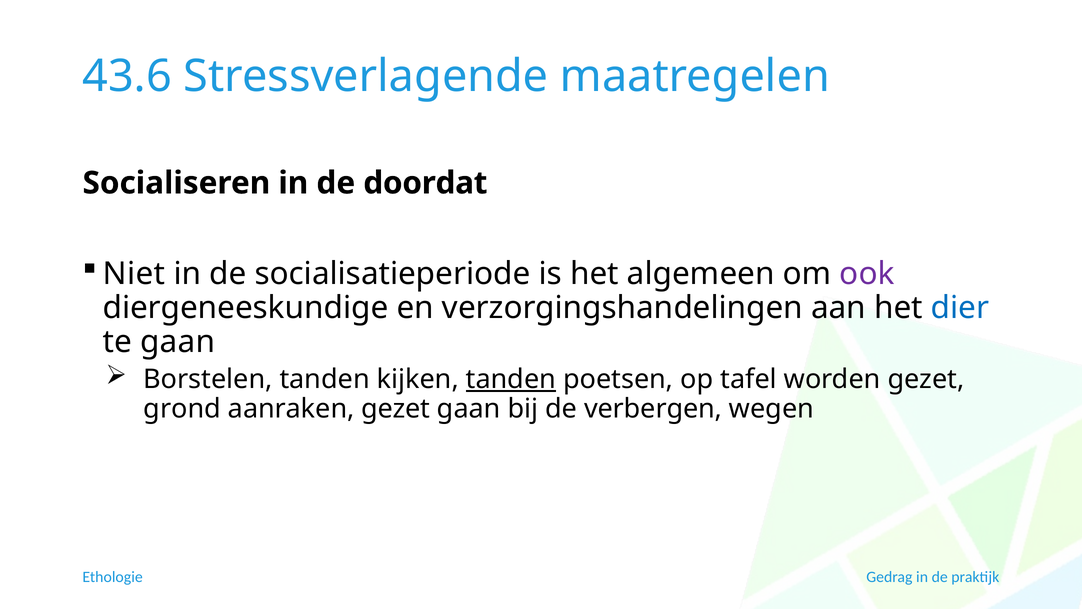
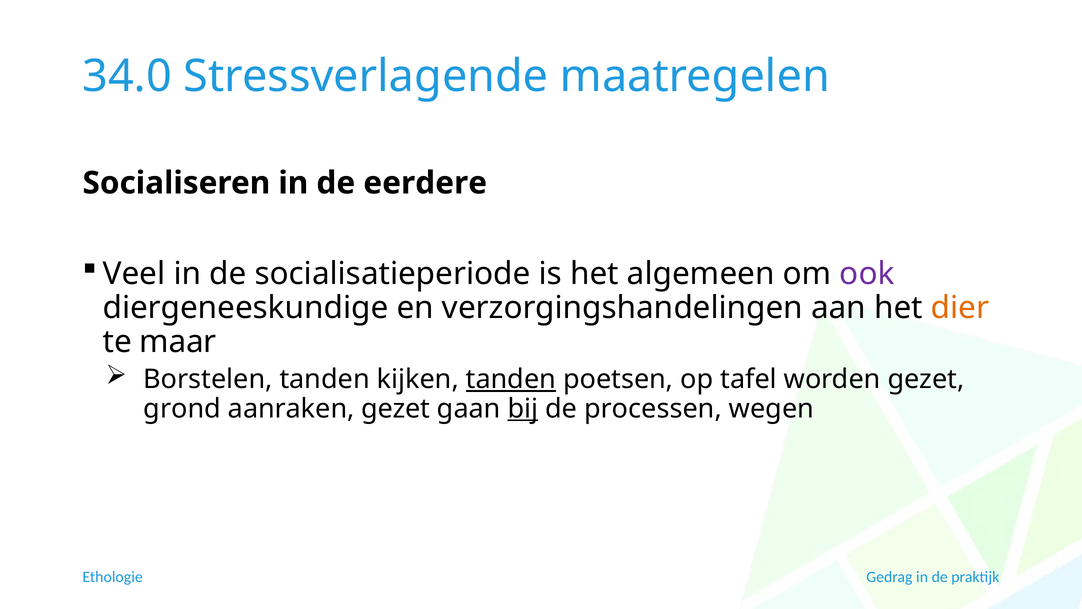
43.6: 43.6 -> 34.0 (127, 76)
doordat: doordat -> eerdere (425, 183)
Niet: Niet -> Veel (134, 274)
dier colour: blue -> orange (960, 308)
te gaan: gaan -> maar (178, 342)
bij underline: none -> present (523, 408)
verbergen: verbergen -> processen (653, 408)
